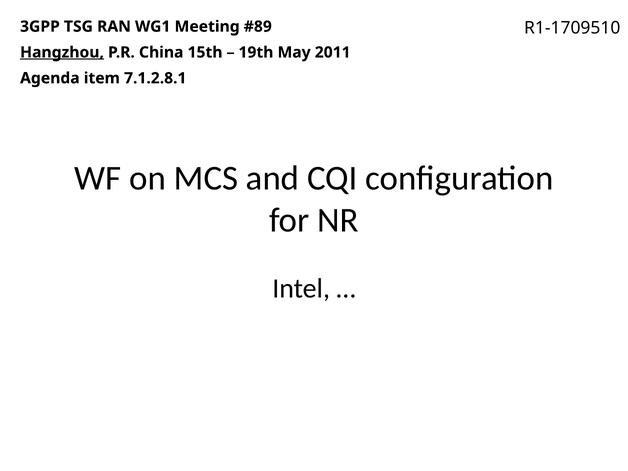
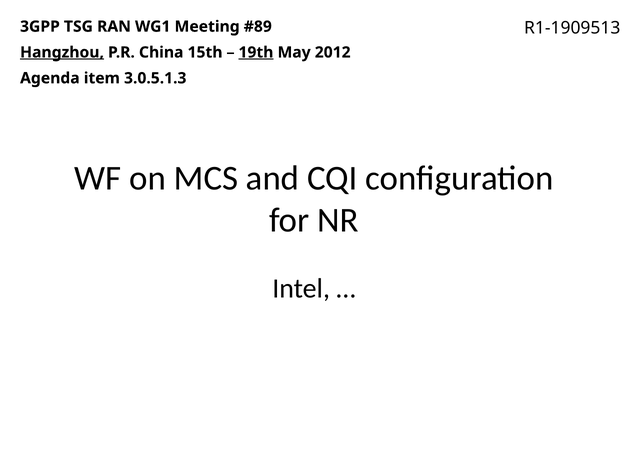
R1-1709510: R1-1709510 -> R1-1909513 (572, 28)
19th underline: none -> present (256, 52)
2011: 2011 -> 2012 (333, 52)
7.1.2.8.1: 7.1.2.8.1 -> 3.0.5.1.3 (155, 78)
